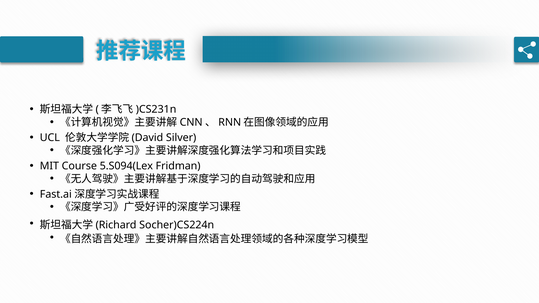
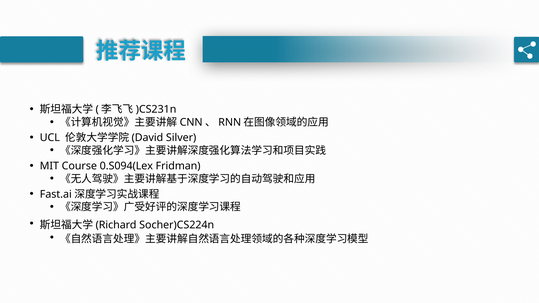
5.S094(Lex: 5.S094(Lex -> 0.S094(Lex (126, 166)
